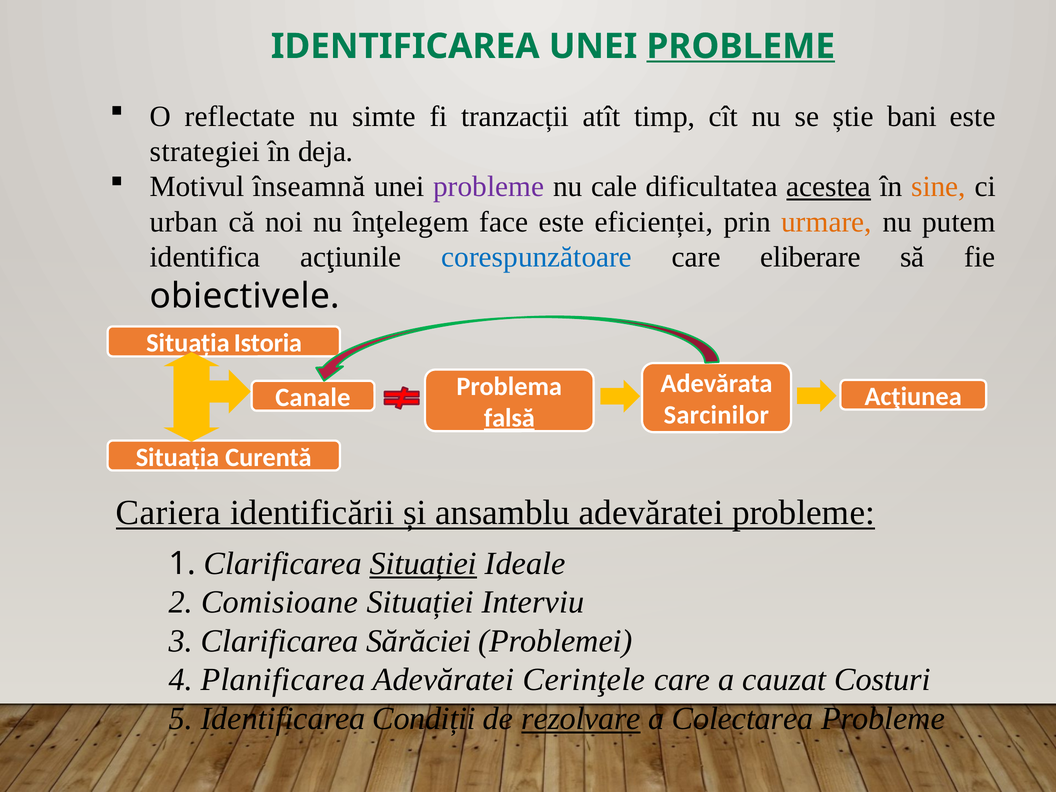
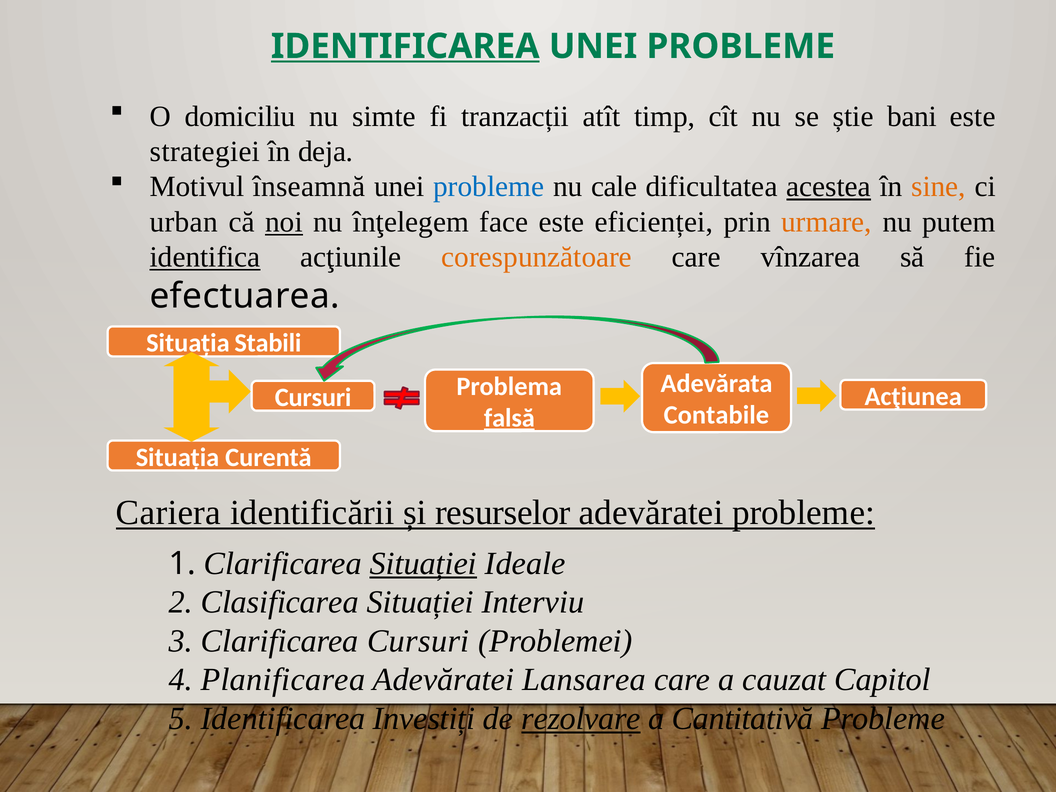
IDENTIFICAREA underline: none -> present (405, 46)
PROBLEME underline: present -> none (741, 46)
reflectate: reflectate -> domiciliu (240, 116)
probleme colour: purple -> blue (489, 187)
noi underline: none -> present (284, 222)
identifica underline: none -> present (205, 257)
corespunzătoare colour: blue -> orange (537, 257)
eliberare: eliberare -> vînzarea (810, 257)
obiectivele: obiectivele -> efectuarea (245, 296)
Istoria: Istoria -> Stabili (268, 343)
Canale: Canale -> Cursuri (313, 398)
Sarcinilor: Sarcinilor -> Contabile (716, 415)
ansamblu: ansamblu -> resurselor (503, 513)
Comisioane: Comisioane -> Clasificarea (280, 602)
Clarificarea Sărăciei: Sărăciei -> Cursuri (418, 641)
Cerinţele: Cerinţele -> Lansarea (584, 680)
Costuri: Costuri -> Capitol (883, 680)
Condiții: Condiții -> Investiți (424, 718)
Colectarea: Colectarea -> Cantitativă (743, 718)
